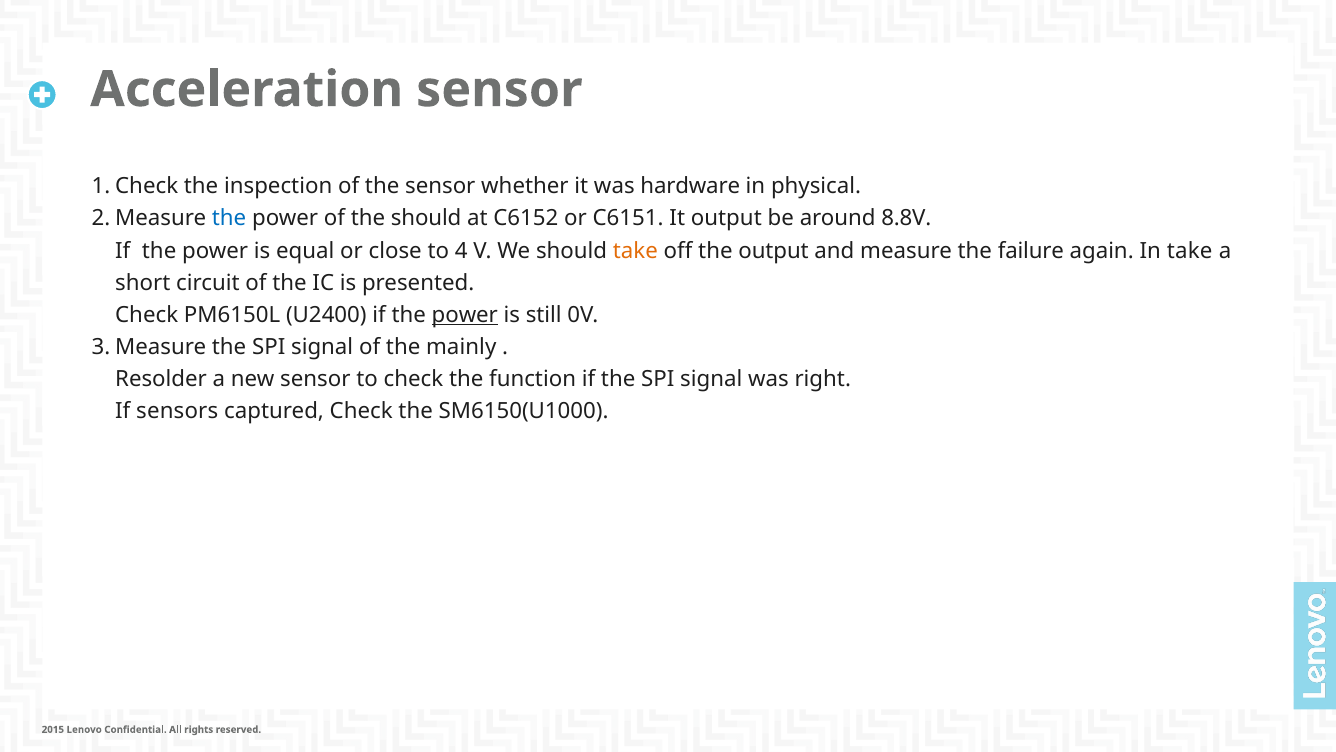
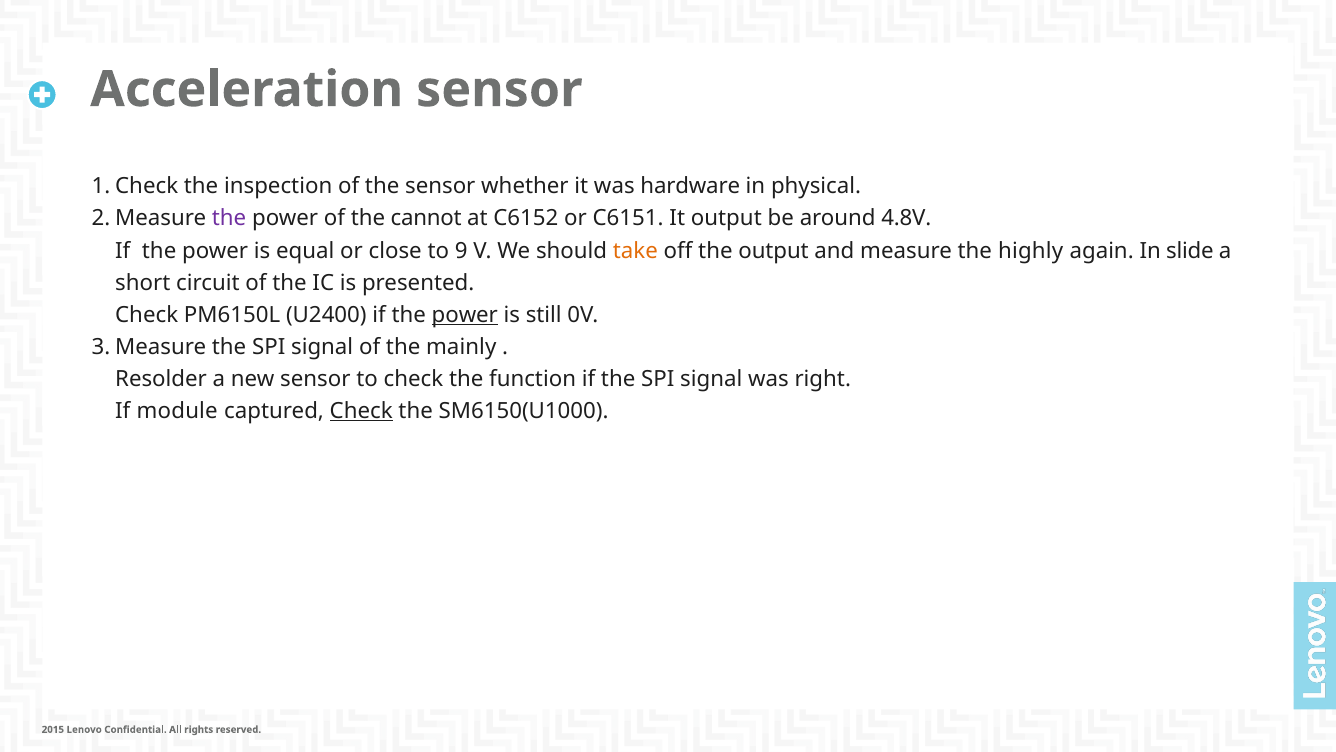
the colour: blue -> purple (229, 218)
the should: should -> cannot (426, 218)
8.8V: 8.8V -> 4.8V (906, 218)
4: 4 -> 9 (461, 250)
failure: failure -> highly (1031, 250)
In take: take -> slide (1190, 250)
sensors: sensors -> module (177, 411)
Check underline: none -> present (361, 411)
